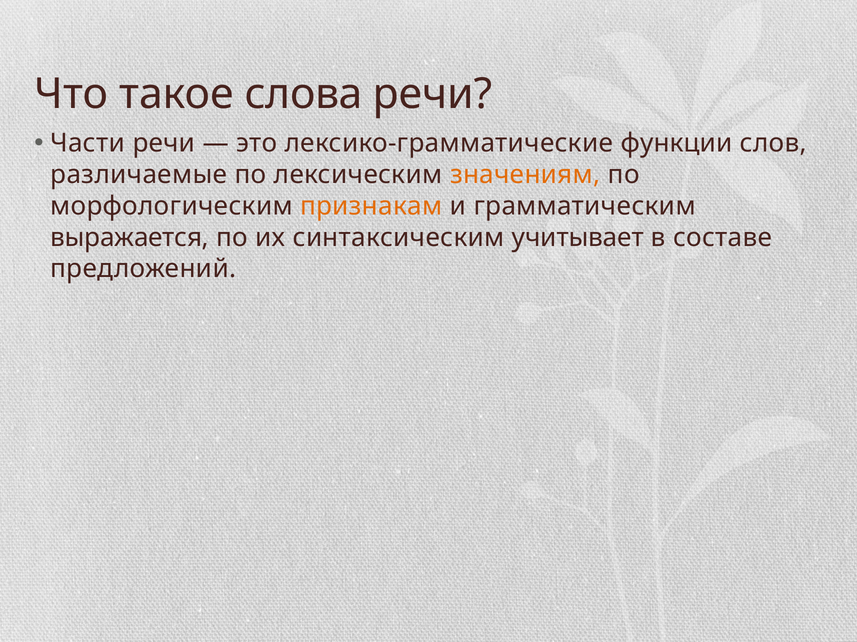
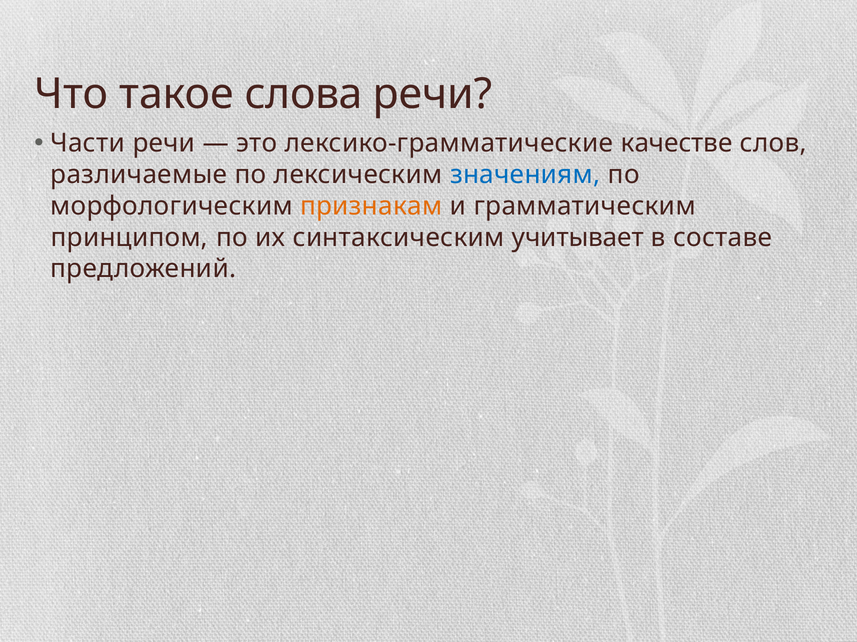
функции: функции -> качестве (677, 144)
значениям colour: orange -> blue (525, 175)
выражается: выражается -> принципом (129, 238)
